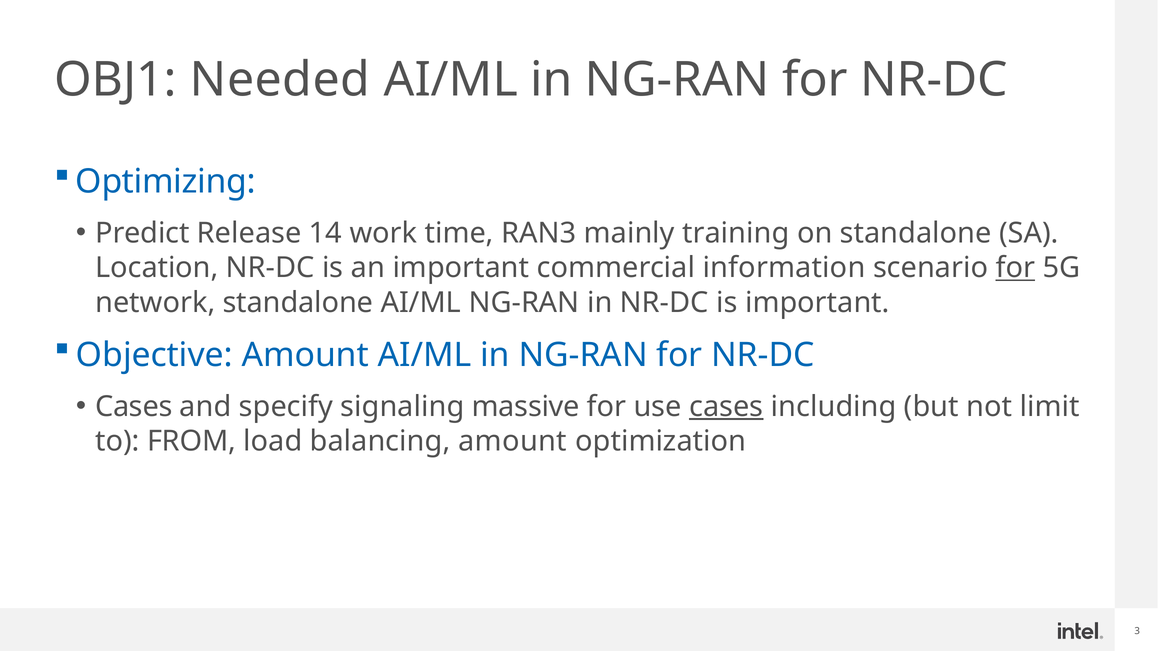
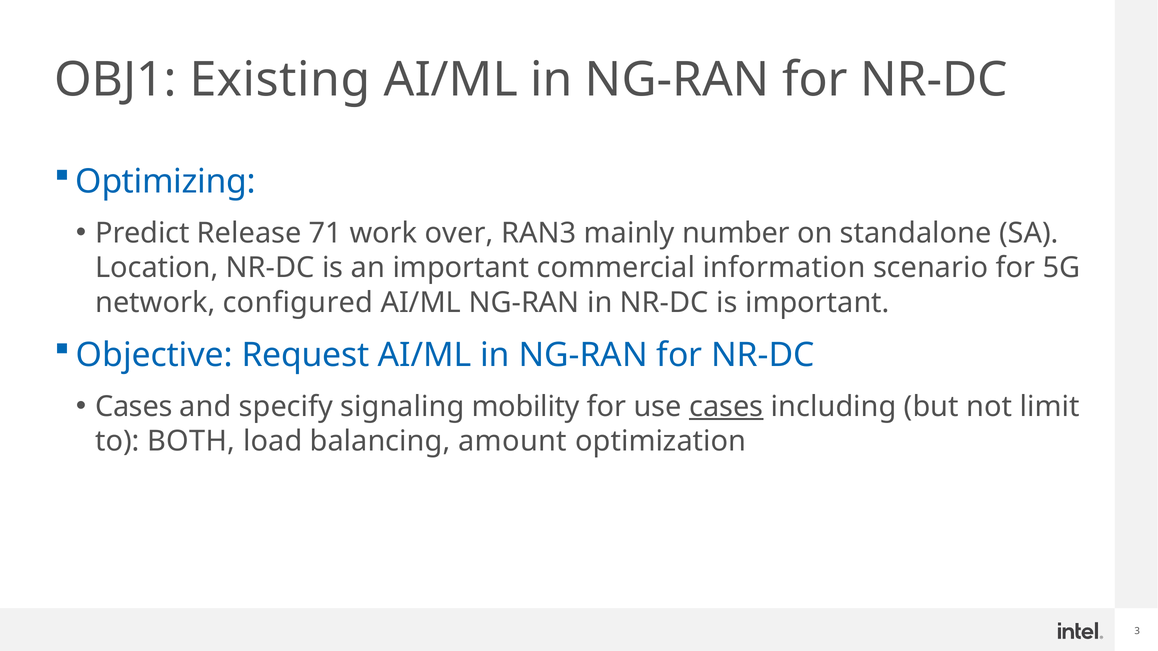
Needed: Needed -> Existing (280, 80)
14: 14 -> 71 (325, 233)
time: time -> over (459, 233)
training: training -> number (736, 233)
for underline: present -> none (1015, 268)
network standalone: standalone -> configured (298, 303)
Objective Amount: Amount -> Request (305, 355)
massive: massive -> mobility (526, 407)
FROM: FROM -> BOTH (191, 442)
